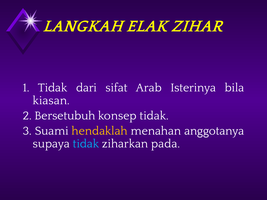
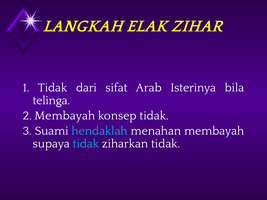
kiasan: kiasan -> telinga (51, 101)
2 Bersetubuh: Bersetubuh -> Membayah (65, 116)
hendaklah colour: yellow -> light blue (100, 131)
menahan anggotanya: anggotanya -> membayah (214, 131)
ziharkan pada: pada -> tidak (166, 144)
